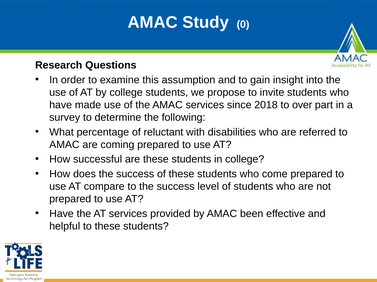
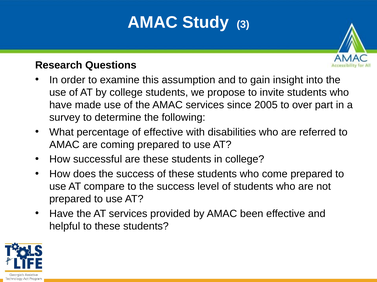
0: 0 -> 3 (243, 25)
2018: 2018 -> 2005 (266, 105)
of reluctant: reluctant -> effective (163, 132)
